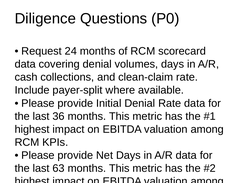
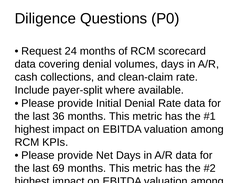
63: 63 -> 69 (59, 168)
